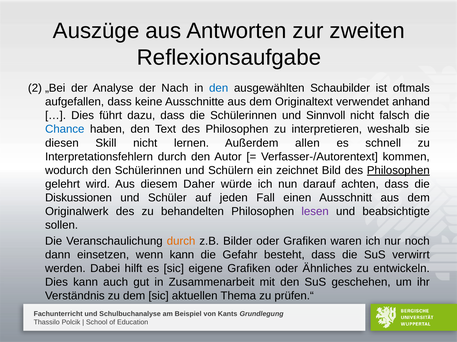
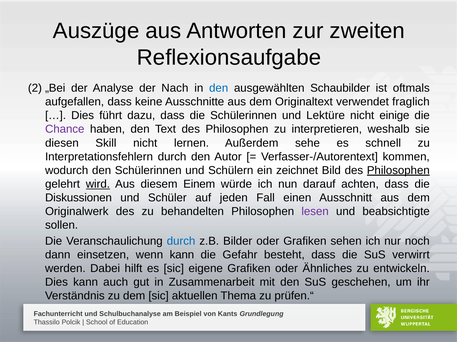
anhand: anhand -> fraglich (411, 102)
Sinnvoll: Sinnvoll -> Lektüre (326, 116)
falsch: falsch -> einige (394, 116)
Chance colour: blue -> purple (65, 130)
allen: allen -> sehe (307, 143)
wird underline: none -> present (98, 184)
Daher: Daher -> Einem (199, 184)
durch colour: orange -> blue (181, 241)
waren: waren -> sehen (346, 241)
